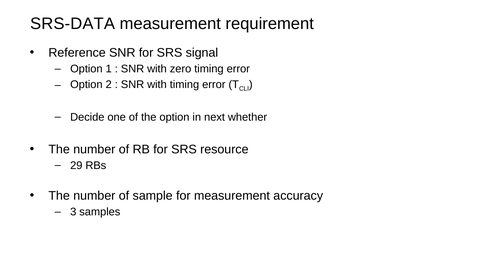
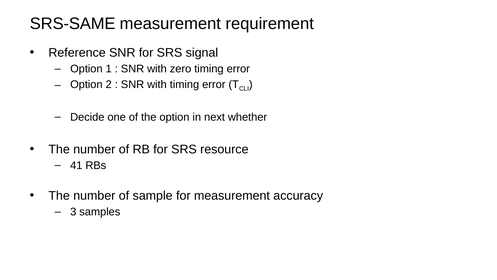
SRS-DATA: SRS-DATA -> SRS-SAME (73, 24)
29: 29 -> 41 (76, 165)
